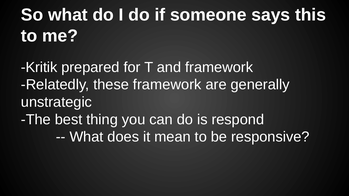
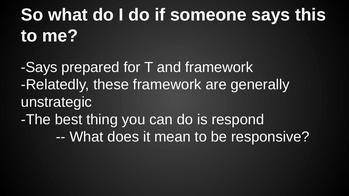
Kritik: Kritik -> Says (39, 67)
